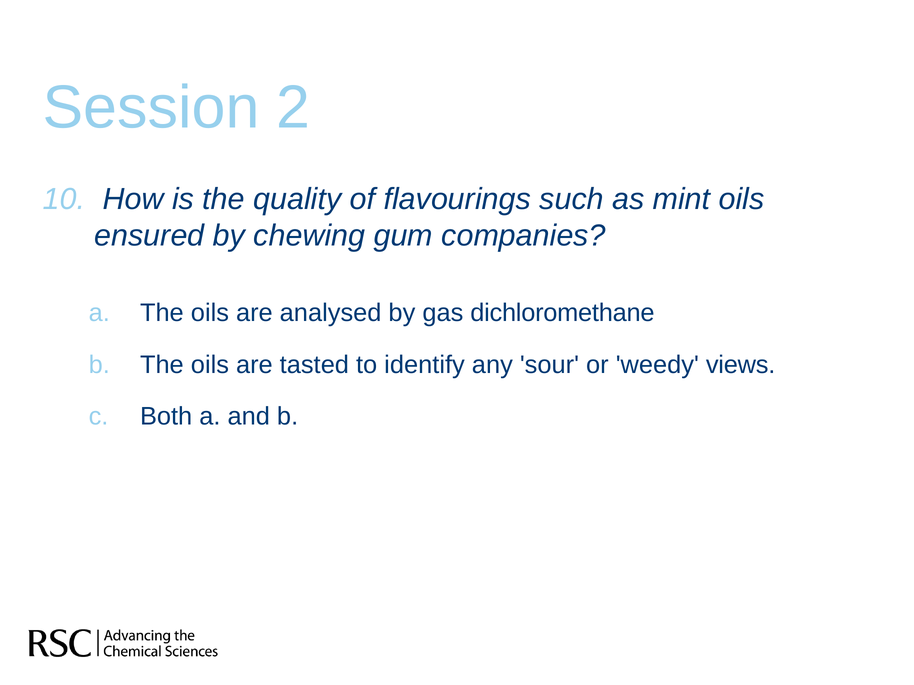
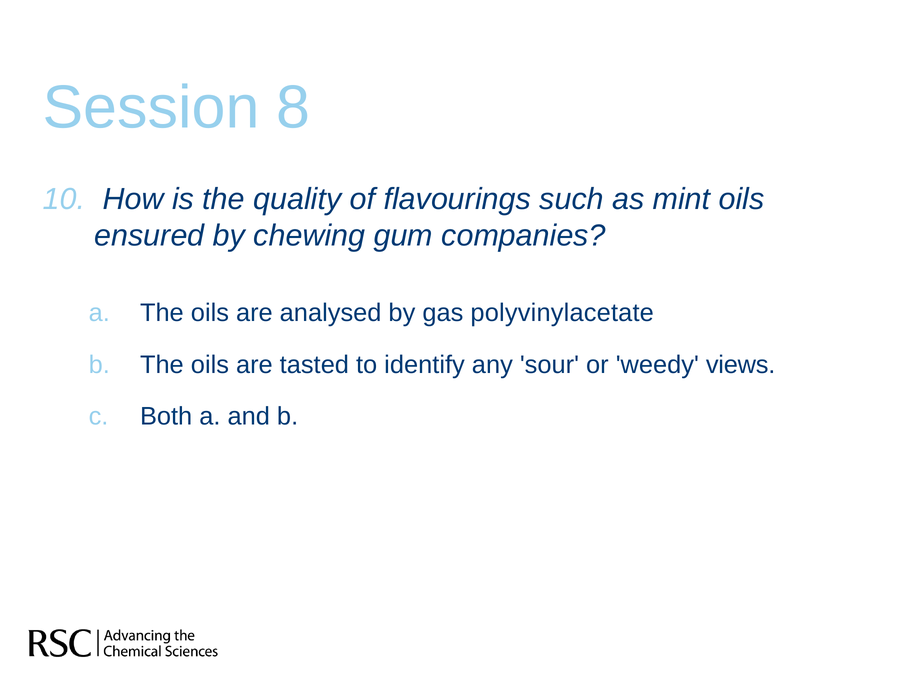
2: 2 -> 8 (293, 108)
dichloromethane: dichloromethane -> polyvinylacetate (562, 313)
